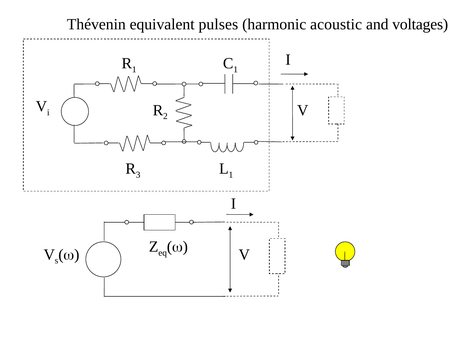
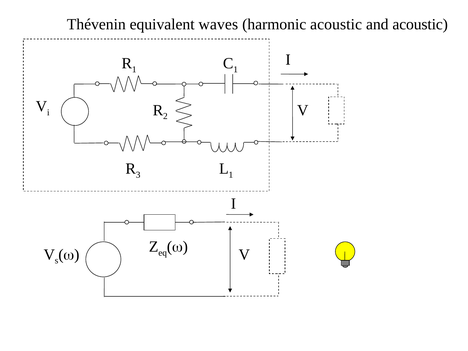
pulses: pulses -> waves (218, 24)
and voltages: voltages -> acoustic (420, 24)
